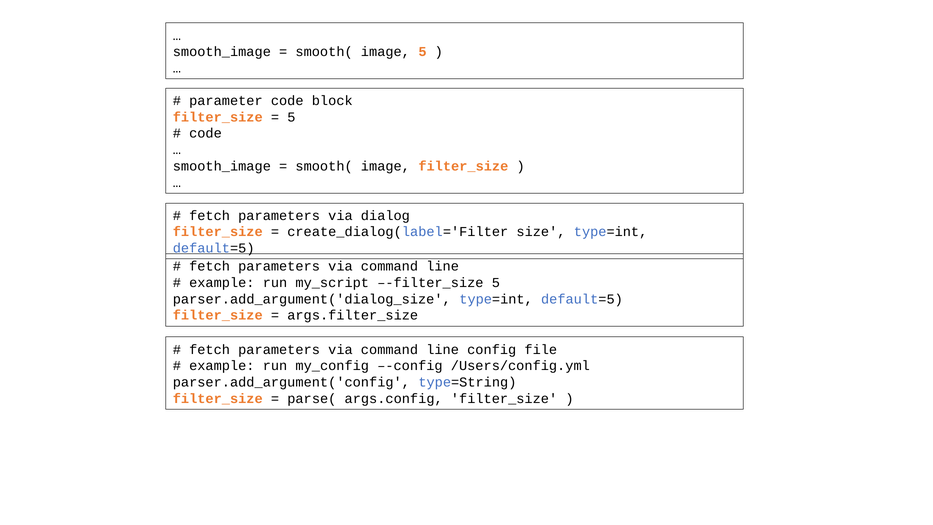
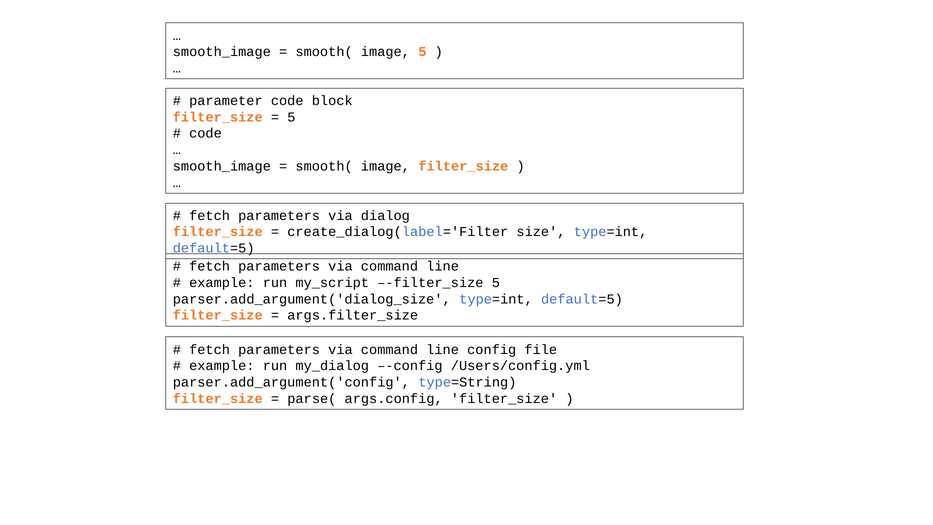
my_config: my_config -> my_dialog (332, 366)
